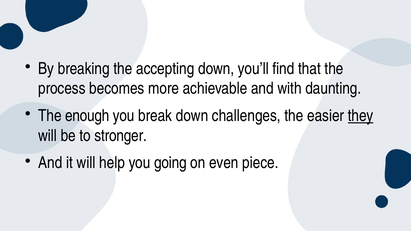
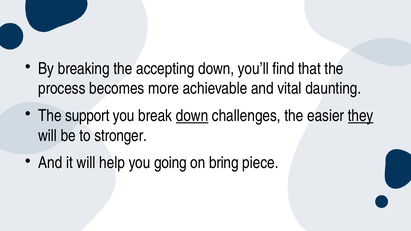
with: with -> vital (290, 89)
enough: enough -> support (87, 116)
down underline: none -> present (192, 116)
even: even -> bring (224, 163)
